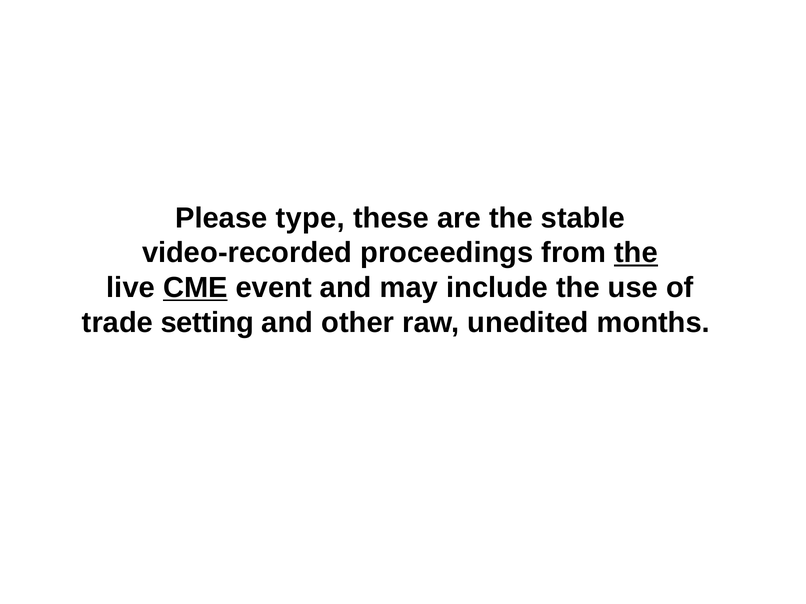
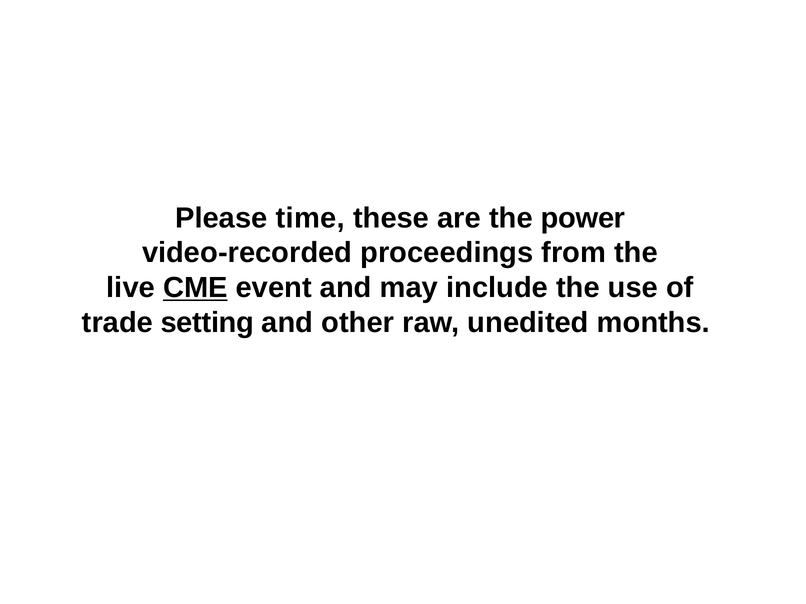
type: type -> time (310, 218)
stable: stable -> power (583, 218)
the underline: present -> none (636, 253)
